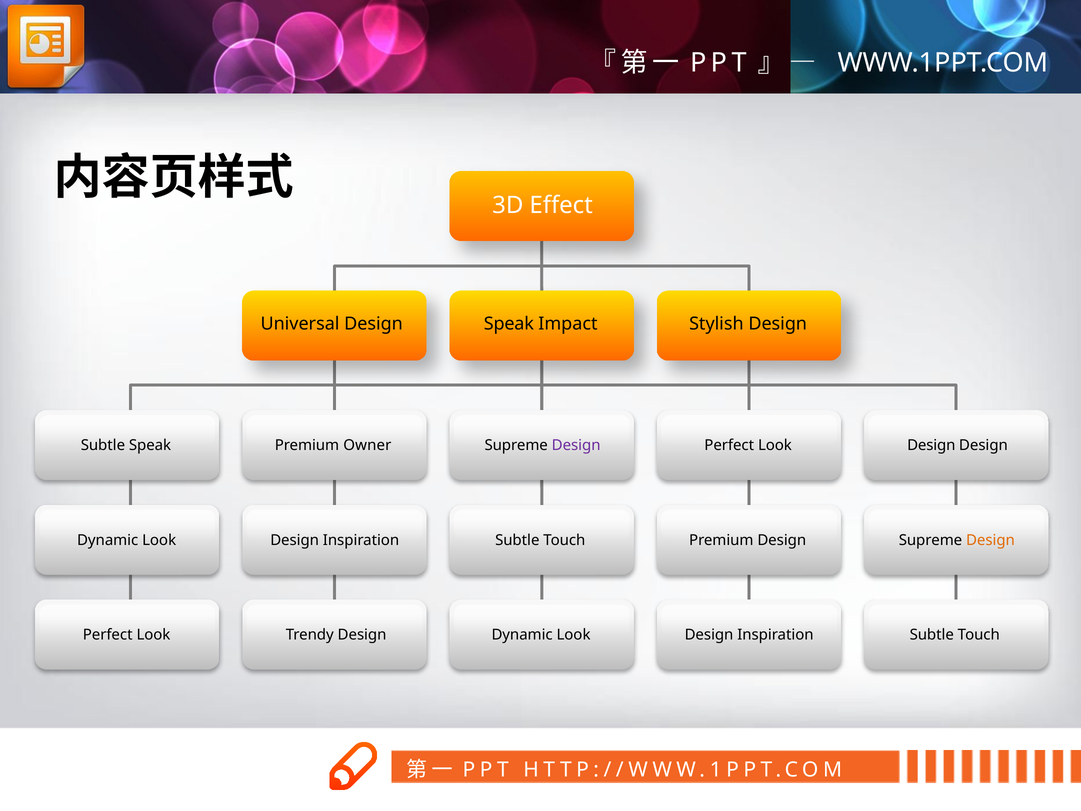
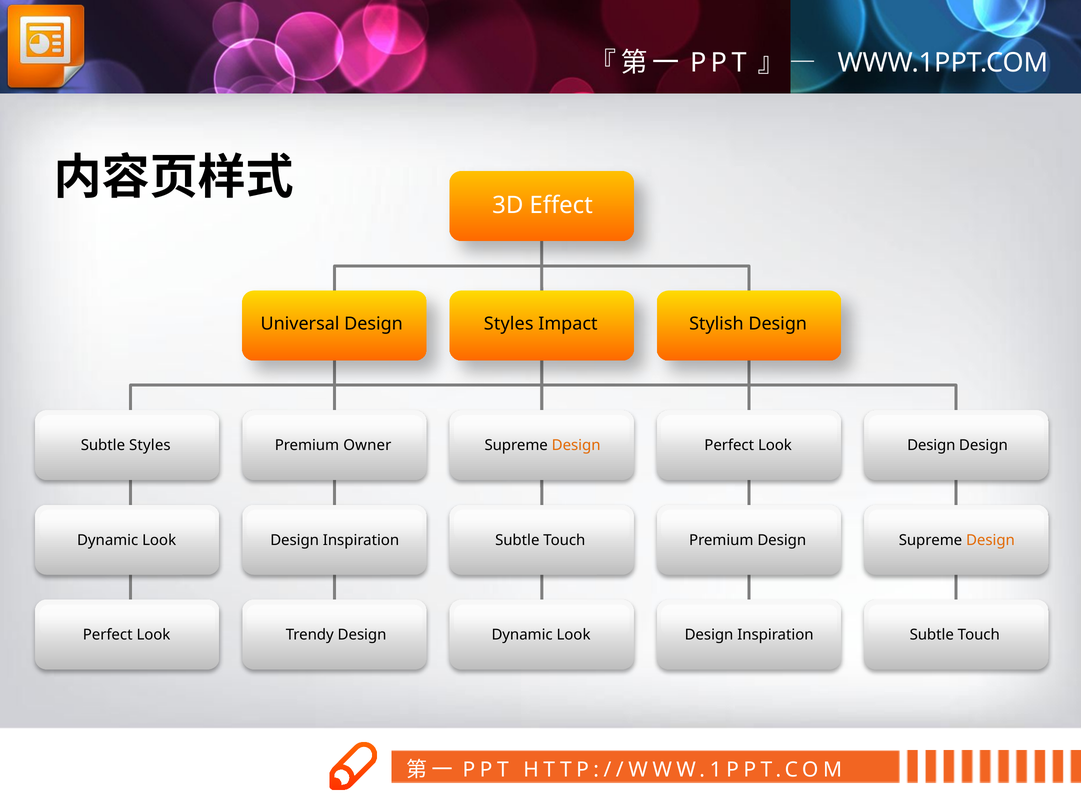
Design Speak: Speak -> Styles (509, 323)
Subtle Speak: Speak -> Styles (150, 445)
Design colour: purple -> orange (576, 445)
